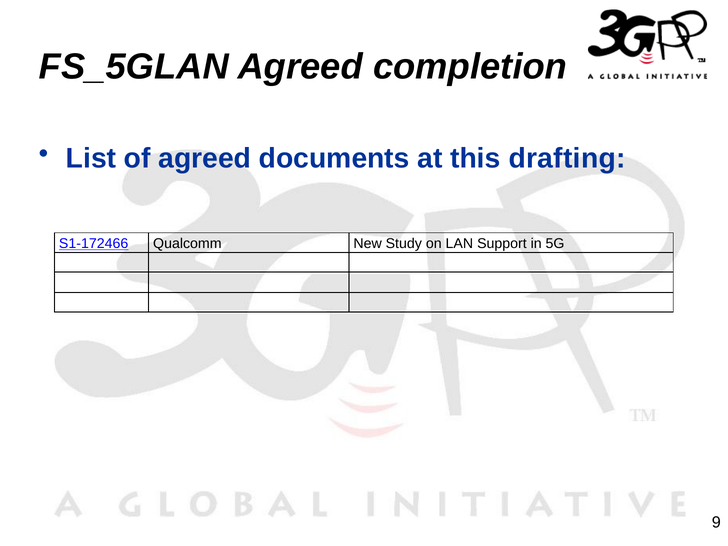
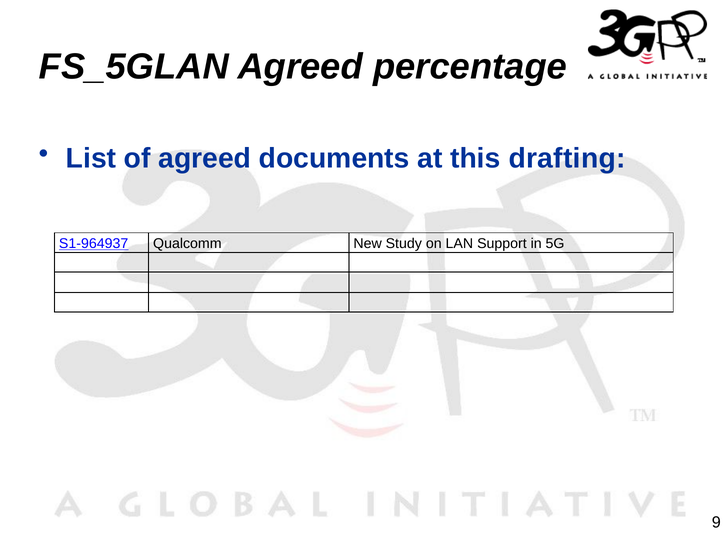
completion: completion -> percentage (470, 67)
S1-172466: S1-172466 -> S1-964937 (94, 243)
